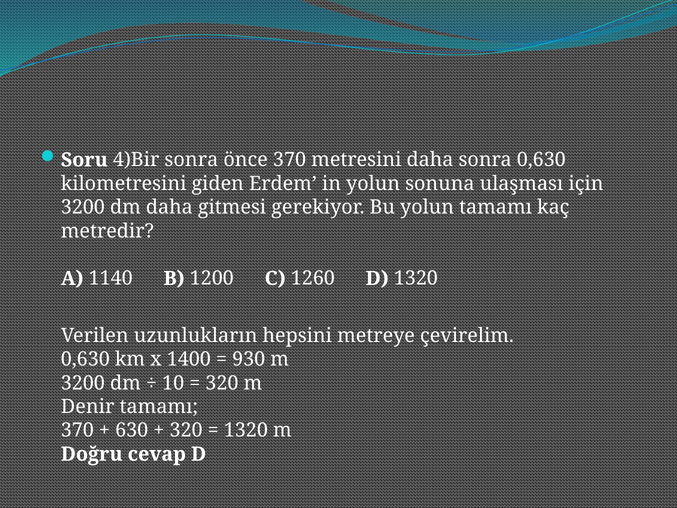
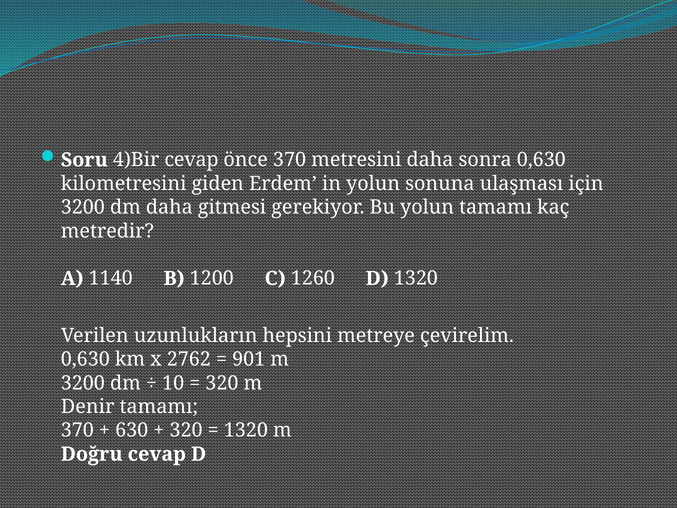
4)Bir sonra: sonra -> cevap (192, 160)
1400: 1400 -> 2762 (189, 359)
930: 930 -> 901 (249, 359)
